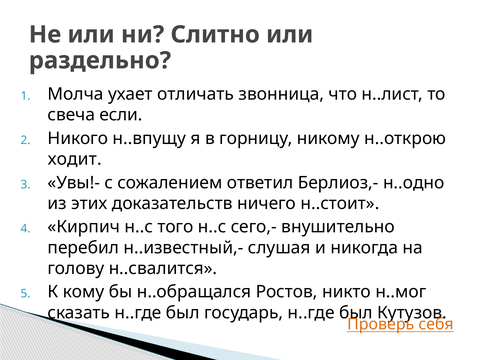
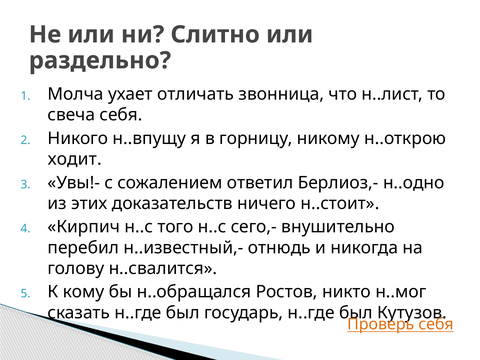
свеча если: если -> себя (121, 115)
слушая: слушая -> отнюдь (279, 248)
